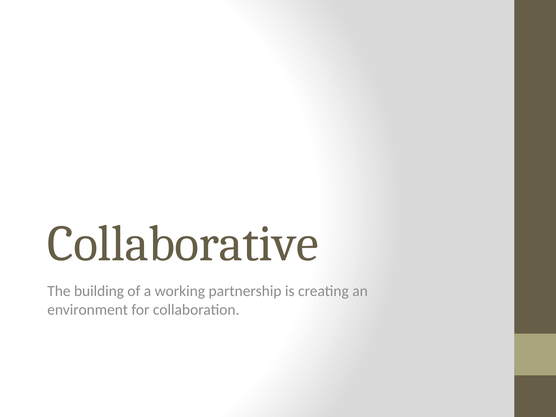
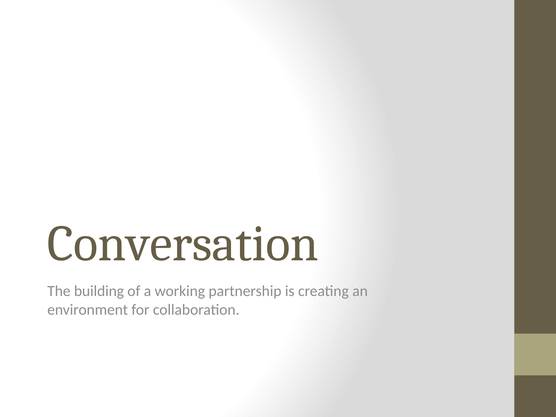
Collaborative: Collaborative -> Conversation (183, 244)
